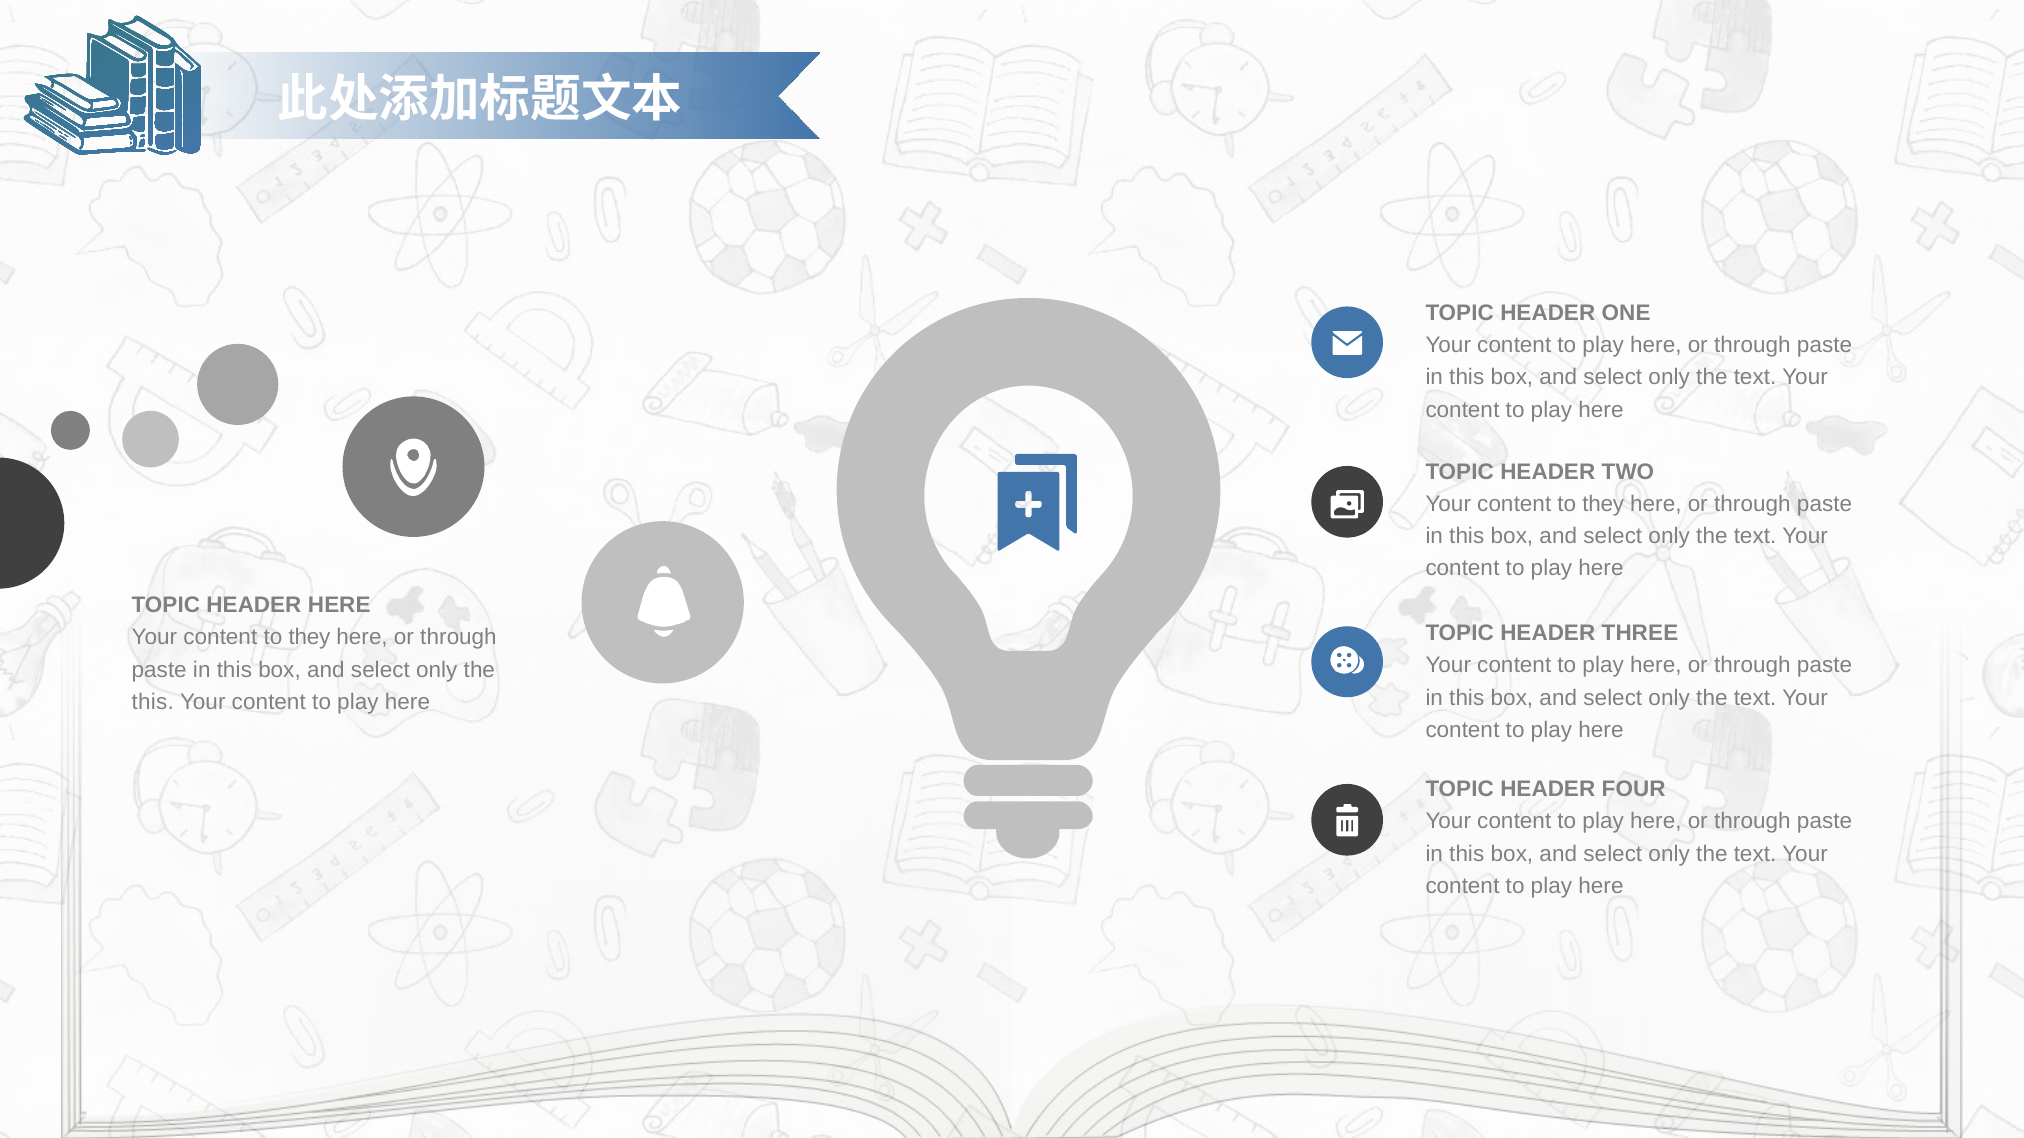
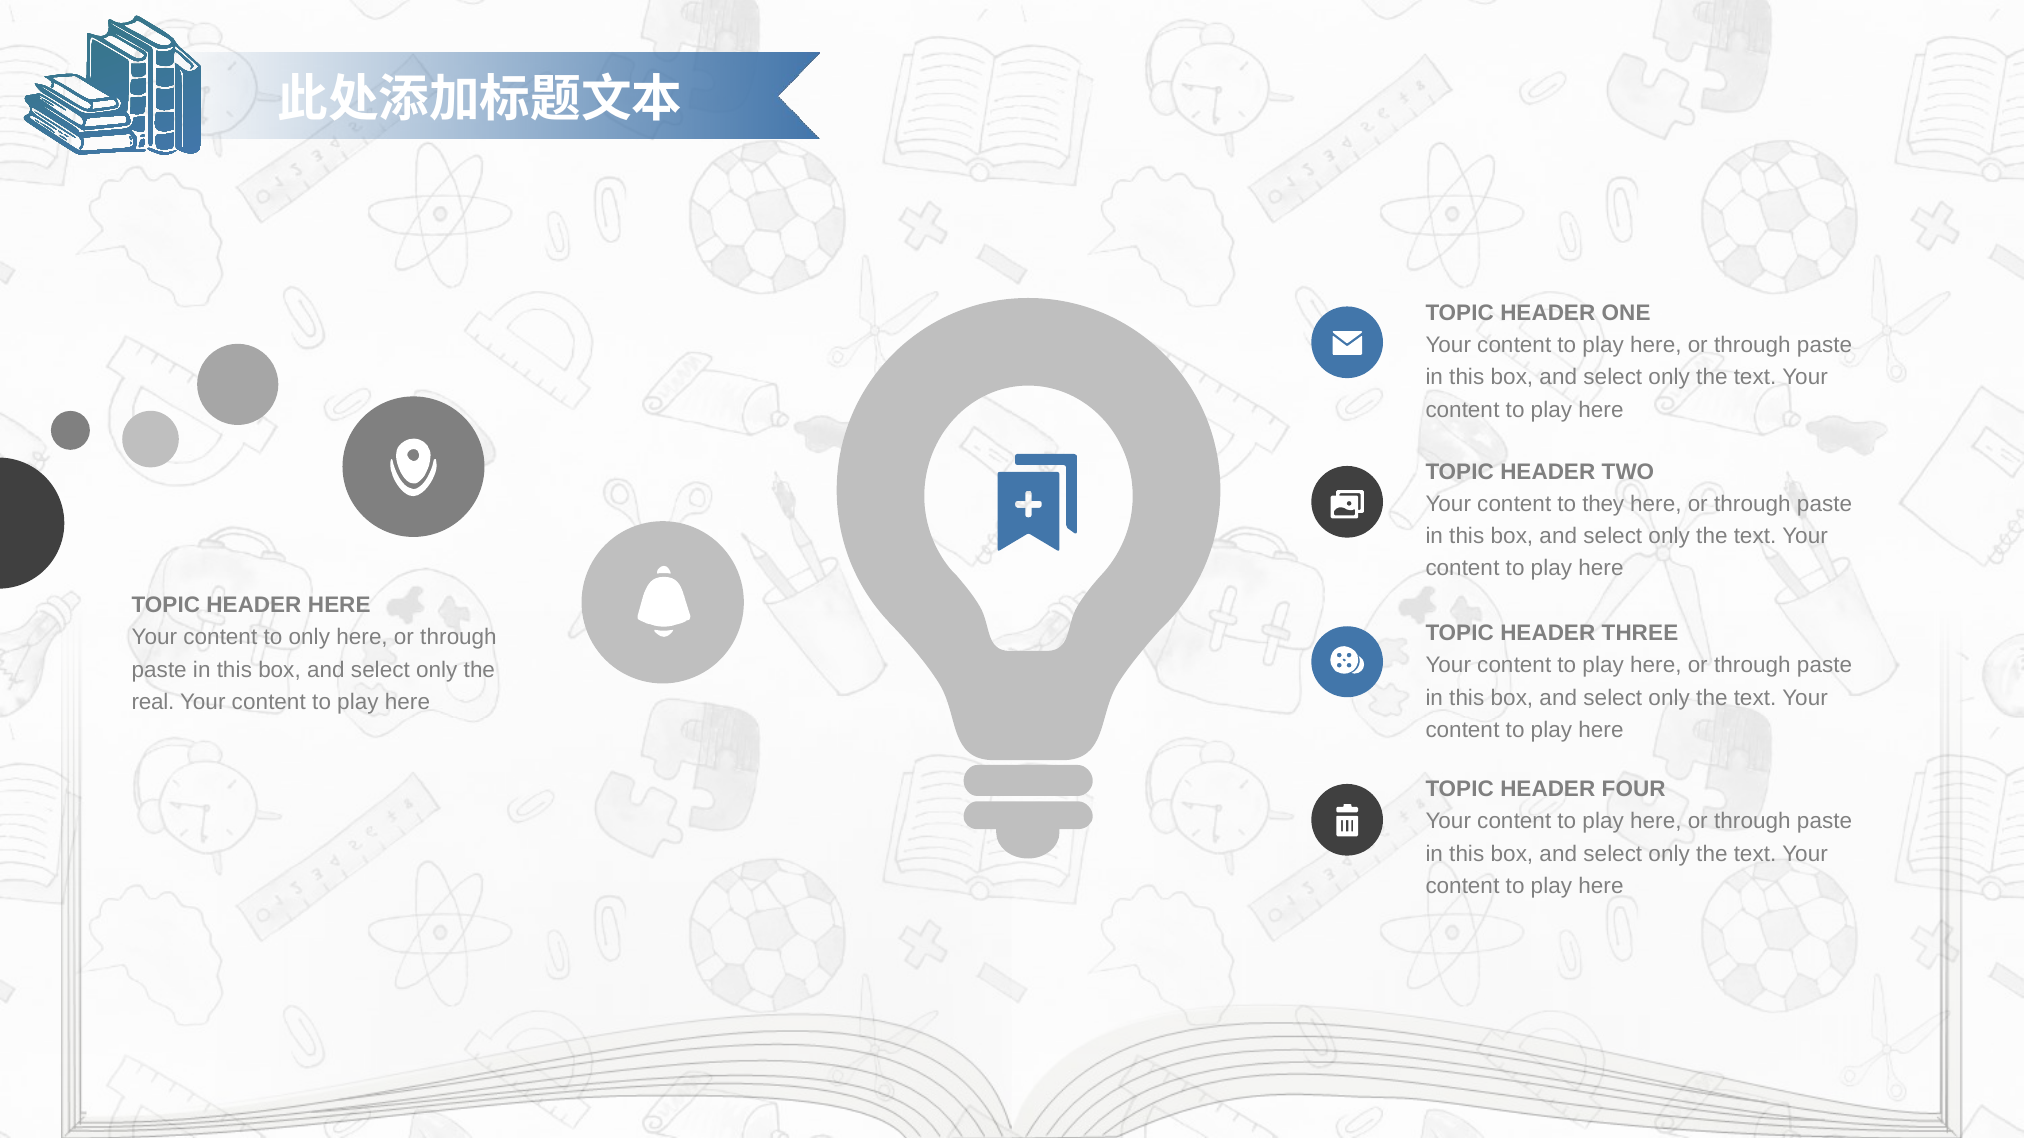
they: they -> only (309, 637)
this: this -> real (153, 702)
